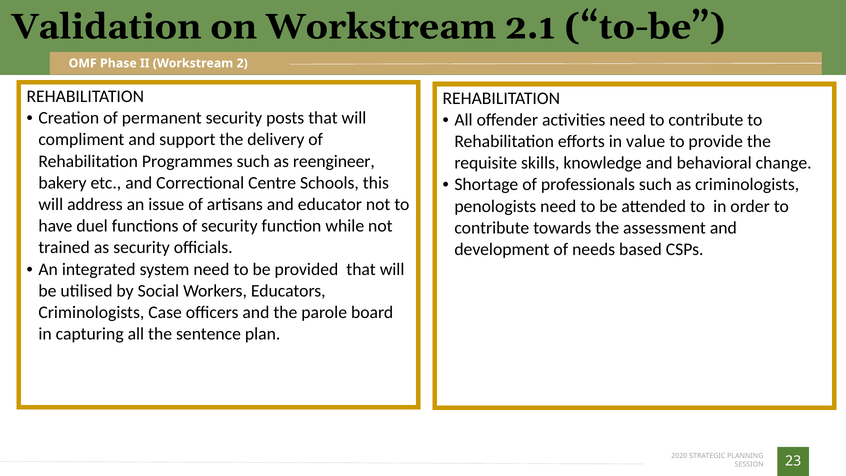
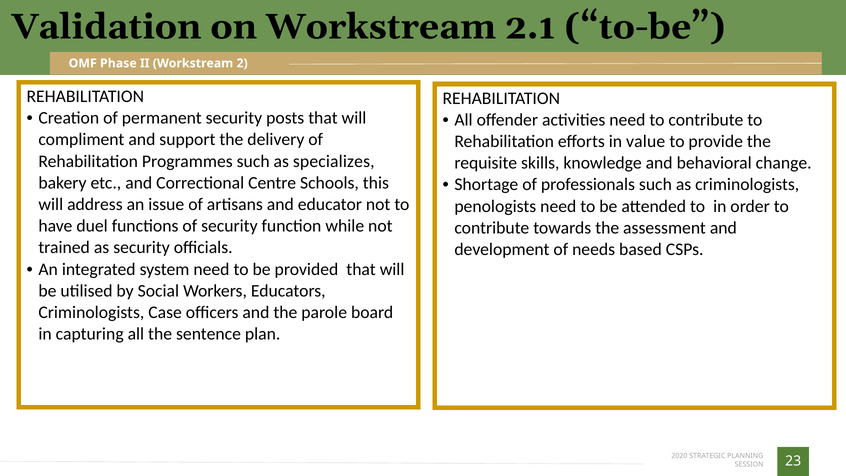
reengineer: reengineer -> specializes (334, 161)
